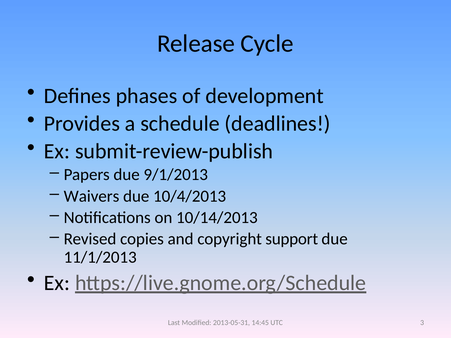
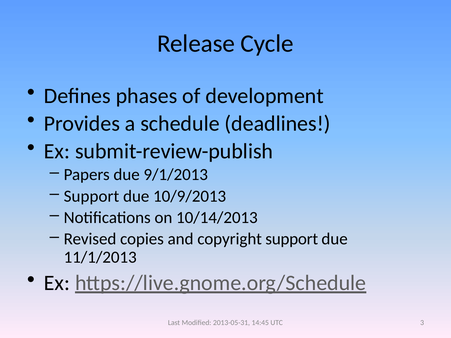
Waivers: Waivers -> Support (91, 196)
10/4/2013: 10/4/2013 -> 10/9/2013 (190, 196)
